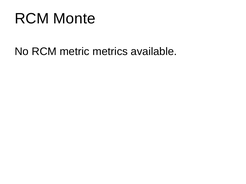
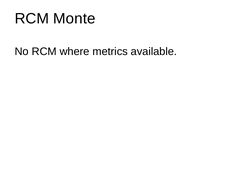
metric: metric -> where (75, 52)
